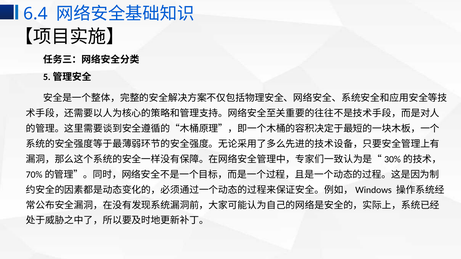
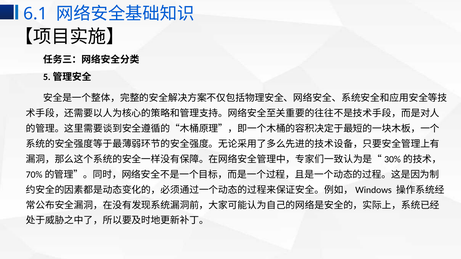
6.4: 6.4 -> 6.1 (35, 14)
